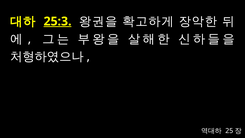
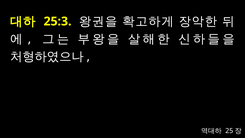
25:3 underline: present -> none (58, 21)
